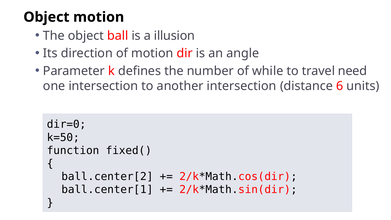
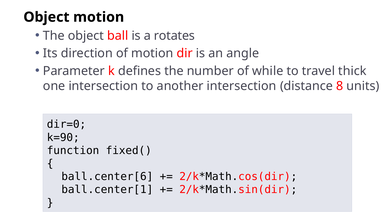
illusion: illusion -> rotates (174, 36)
need: need -> thick (352, 71)
6: 6 -> 8 (340, 86)
k=50: k=50 -> k=90 (63, 137)
ball.center[2: ball.center[2 -> ball.center[6 (107, 177)
